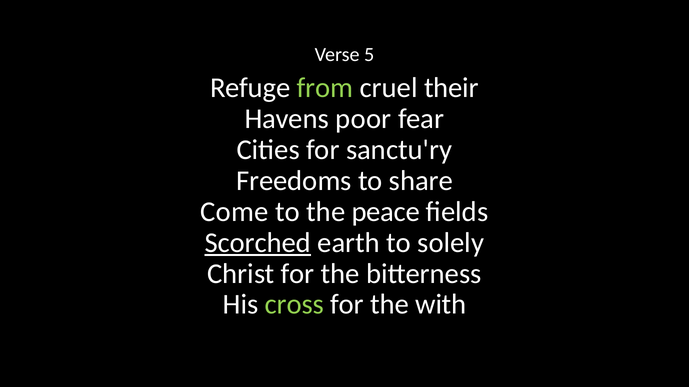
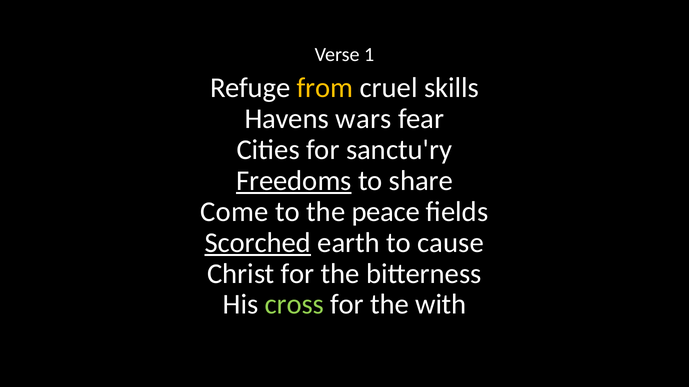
5: 5 -> 1 (369, 55)
from colour: light green -> yellow (325, 88)
their: their -> skills (451, 88)
poor: poor -> wars (363, 119)
Freedoms underline: none -> present (294, 181)
solely: solely -> cause (451, 243)
